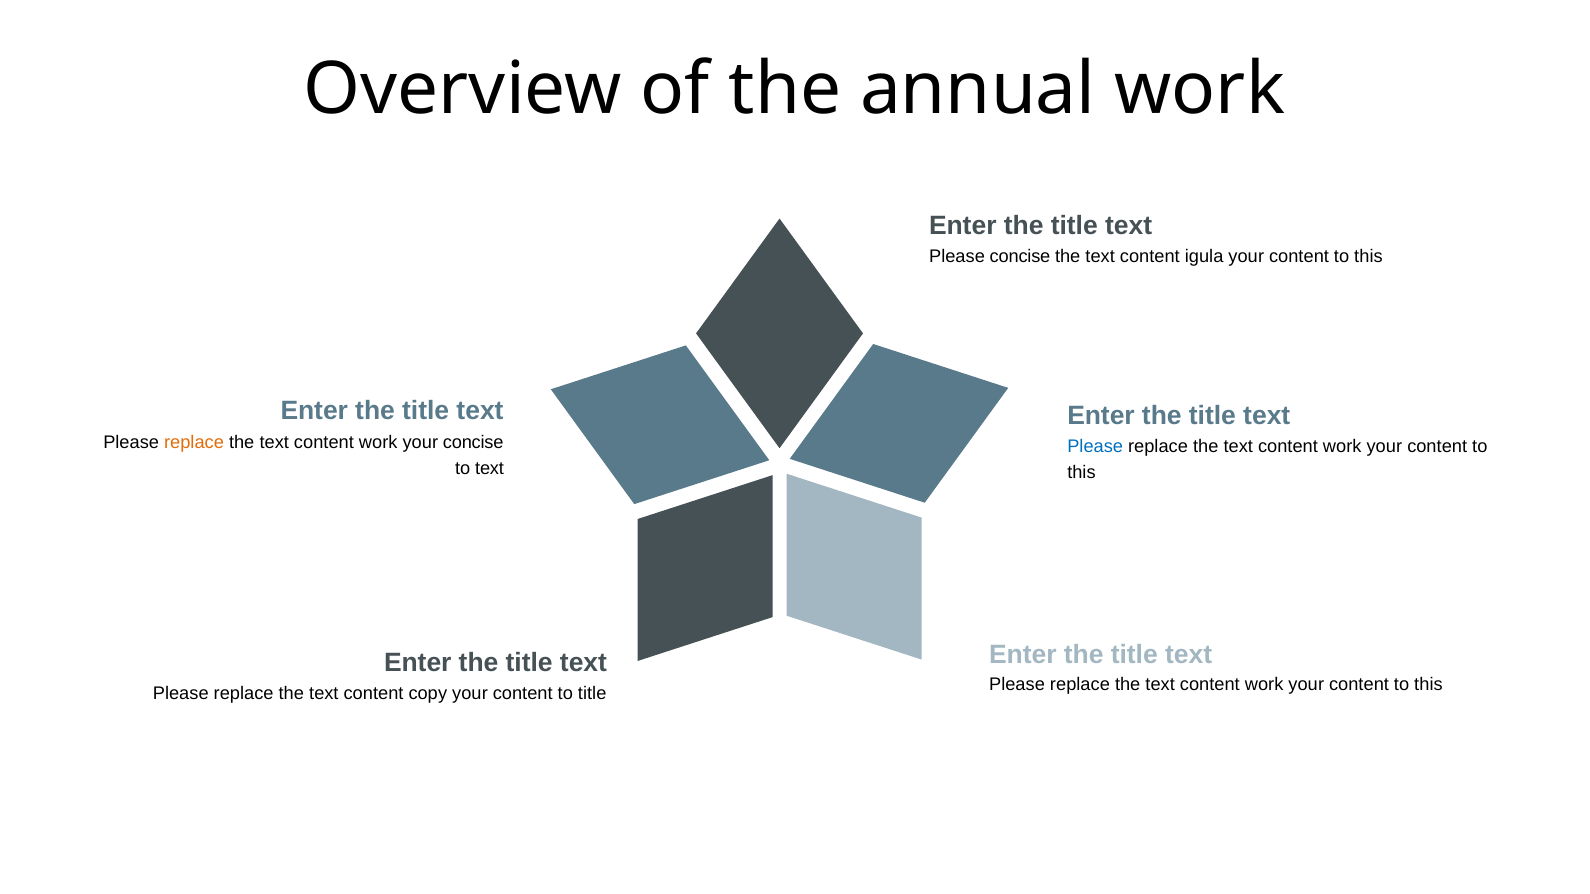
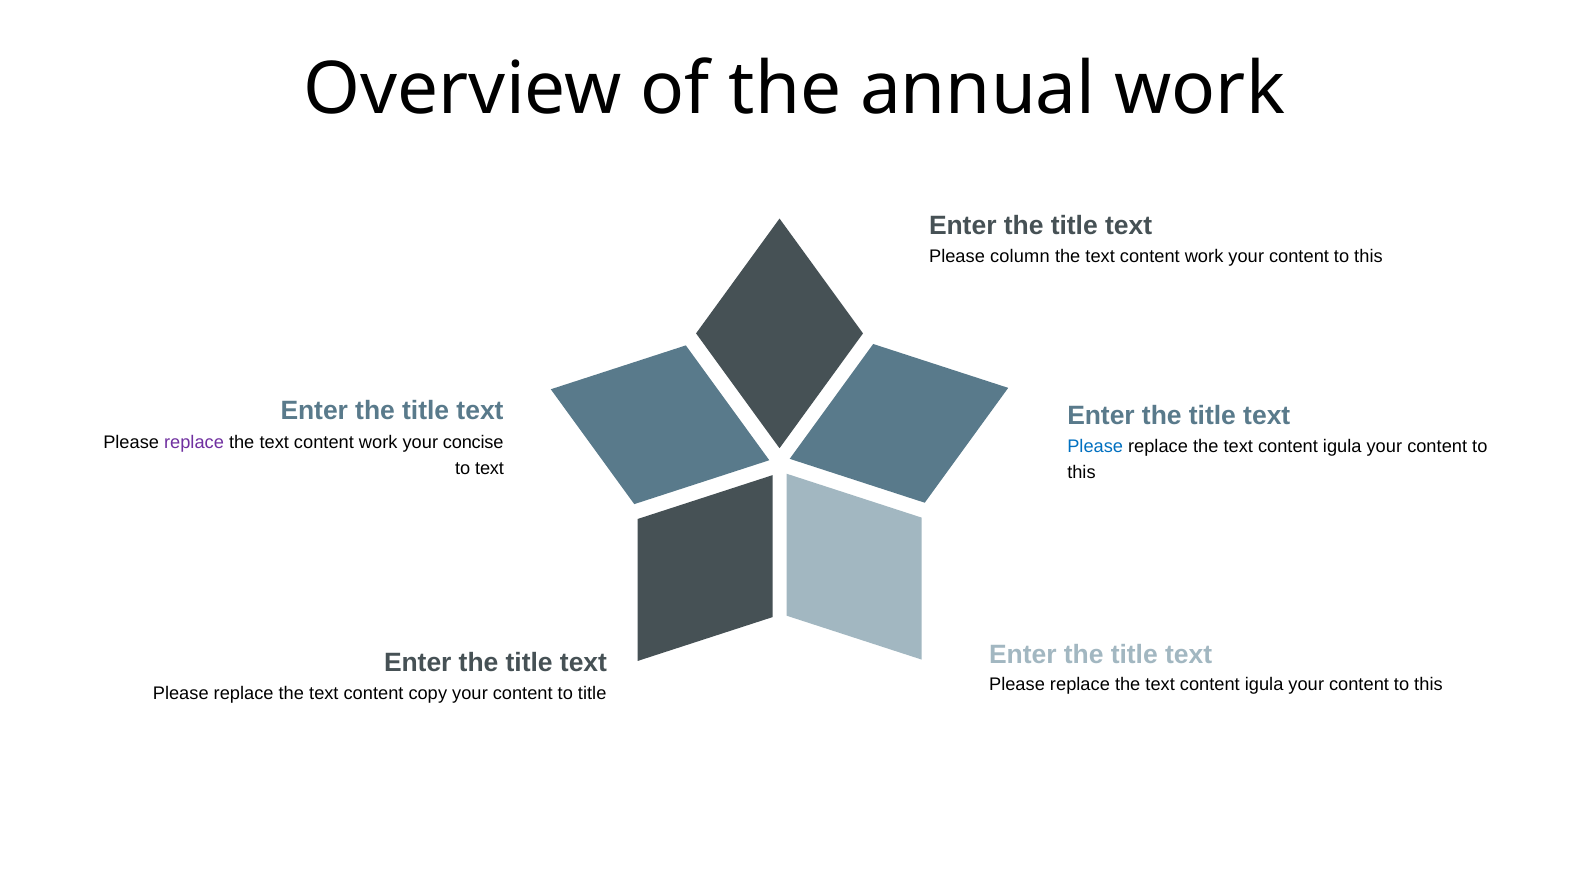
Please concise: concise -> column (1020, 257)
igula: igula -> work (1204, 257)
replace colour: orange -> purple (194, 442)
work: work -> igula (1342, 446)
work: work -> igula (1264, 685)
